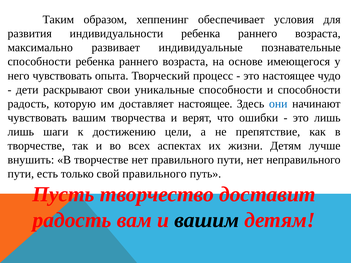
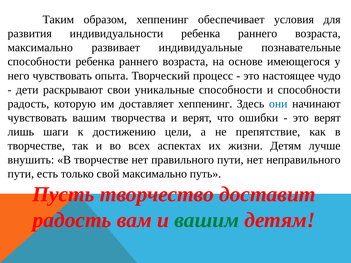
доставляет настоящее: настоящее -> хеппенинг (205, 104)
это лишь: лишь -> верят (327, 118)
свой правильного: правильного -> максимально (155, 174)
вашим colour: black -> green (207, 220)
